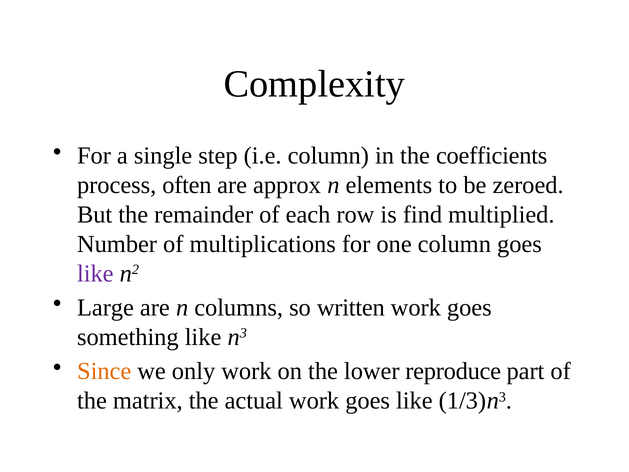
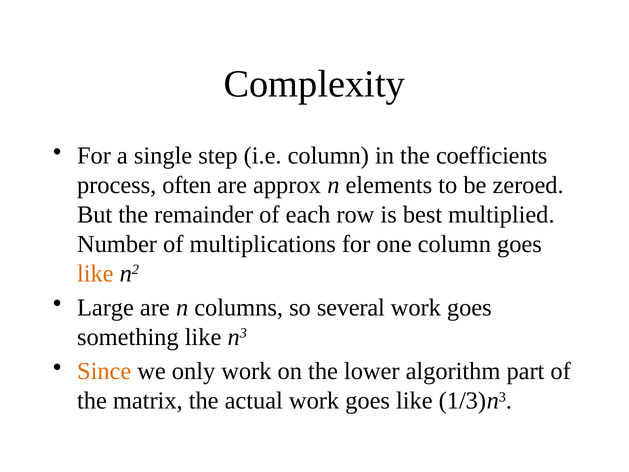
find: find -> best (423, 215)
like colour: purple -> orange (95, 273)
written: written -> several (351, 308)
reproduce: reproduce -> algorithm (453, 371)
